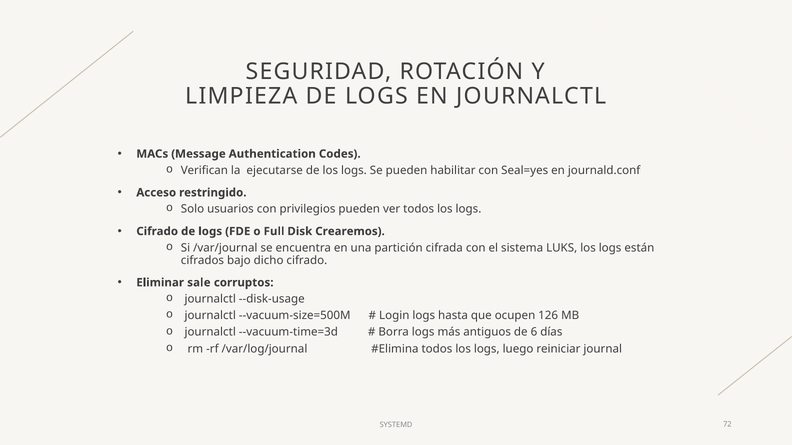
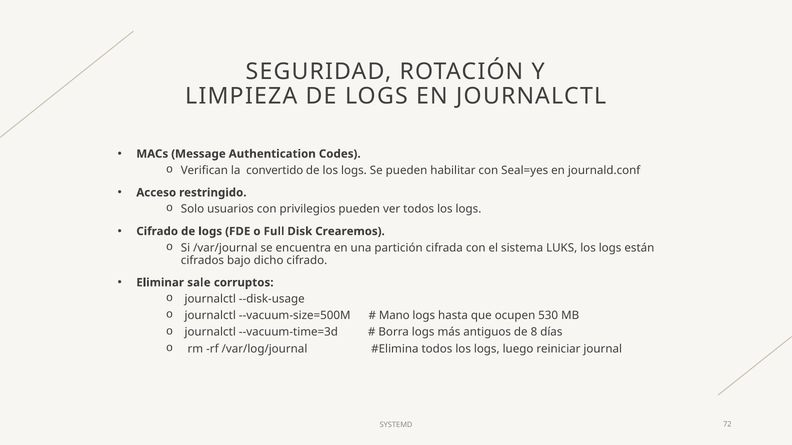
ejecutarse: ejecutarse -> convertido (275, 170)
Login: Login -> Mano (394, 316)
126: 126 -> 530 (548, 316)
6: 6 -> 8 (534, 333)
